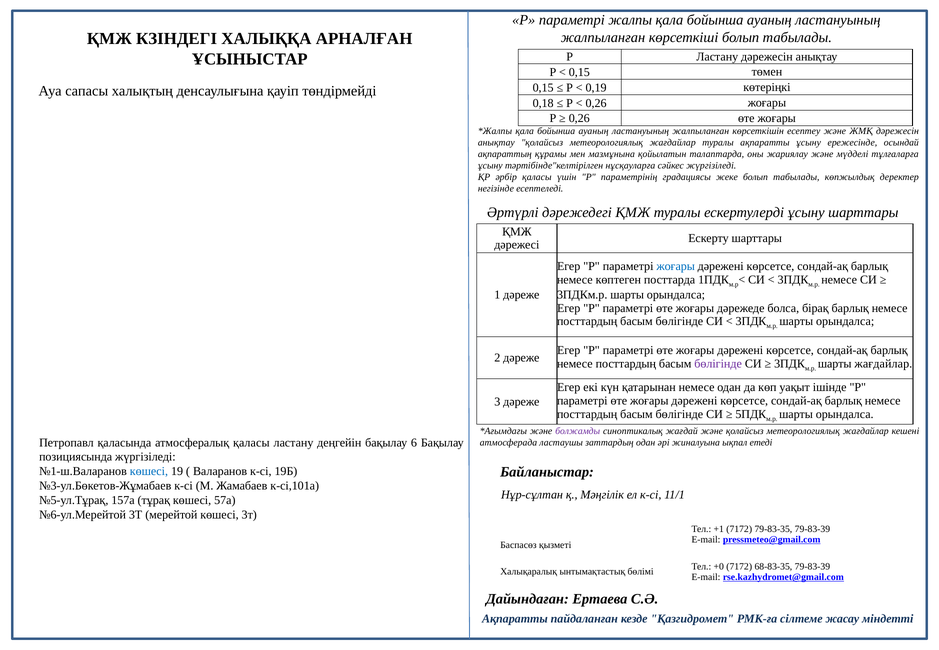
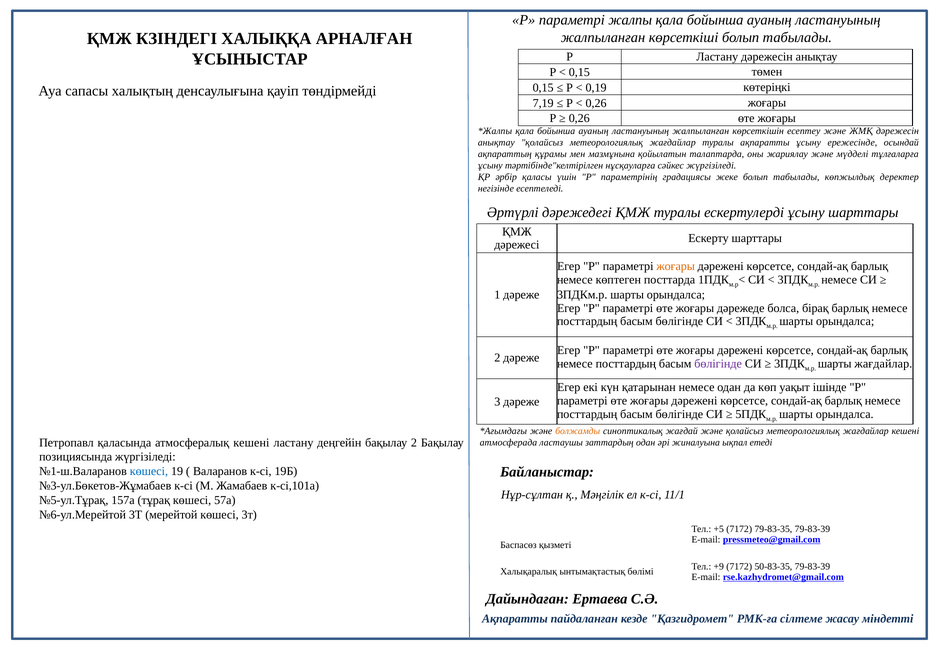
0,18: 0,18 -> 7,19 (543, 103)
жоғары colour: blue -> orange (676, 266)
болжамды colour: purple -> orange (578, 431)
атмосфералық қаласы: қаласы -> кешені (251, 443)
бақылау 6: 6 -> 2 (414, 443)
+1: +1 -> +5 (719, 529)
+0: +0 -> +9 (719, 566)
68-83-35: 68-83-35 -> 50-83-35 (773, 566)
